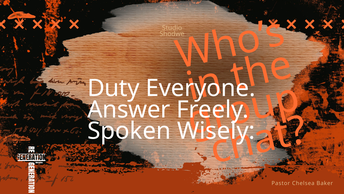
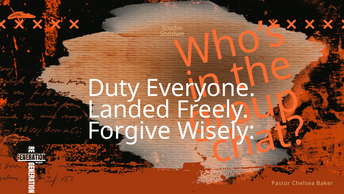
Answer: Answer -> Landed (129, 109)
Spoken: Spoken -> Forgive (129, 131)
